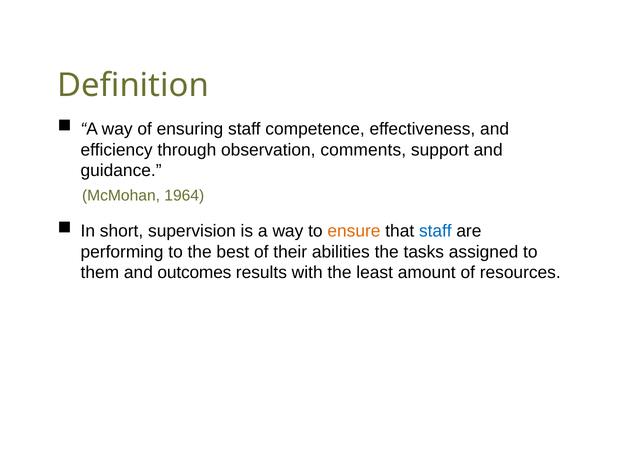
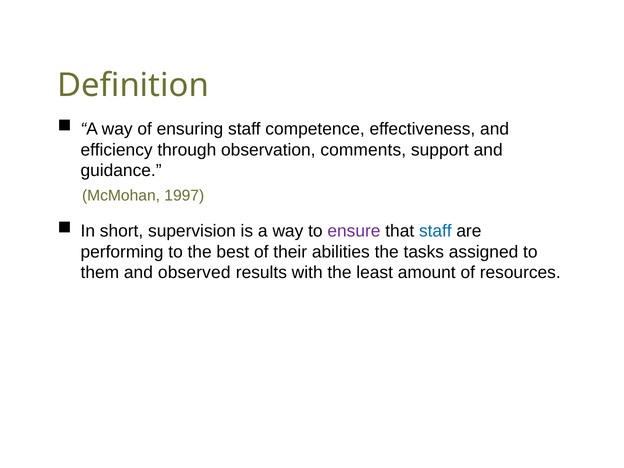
1964: 1964 -> 1997 (184, 196)
ensure colour: orange -> purple (354, 231)
outcomes: outcomes -> observed (194, 273)
